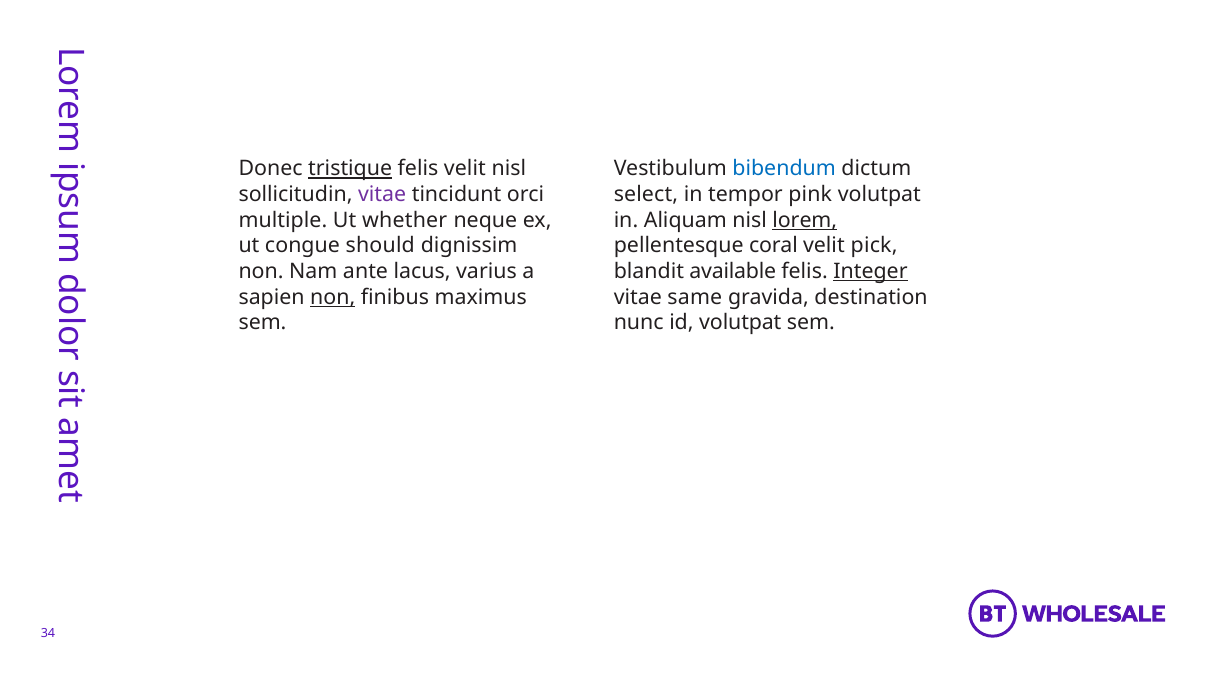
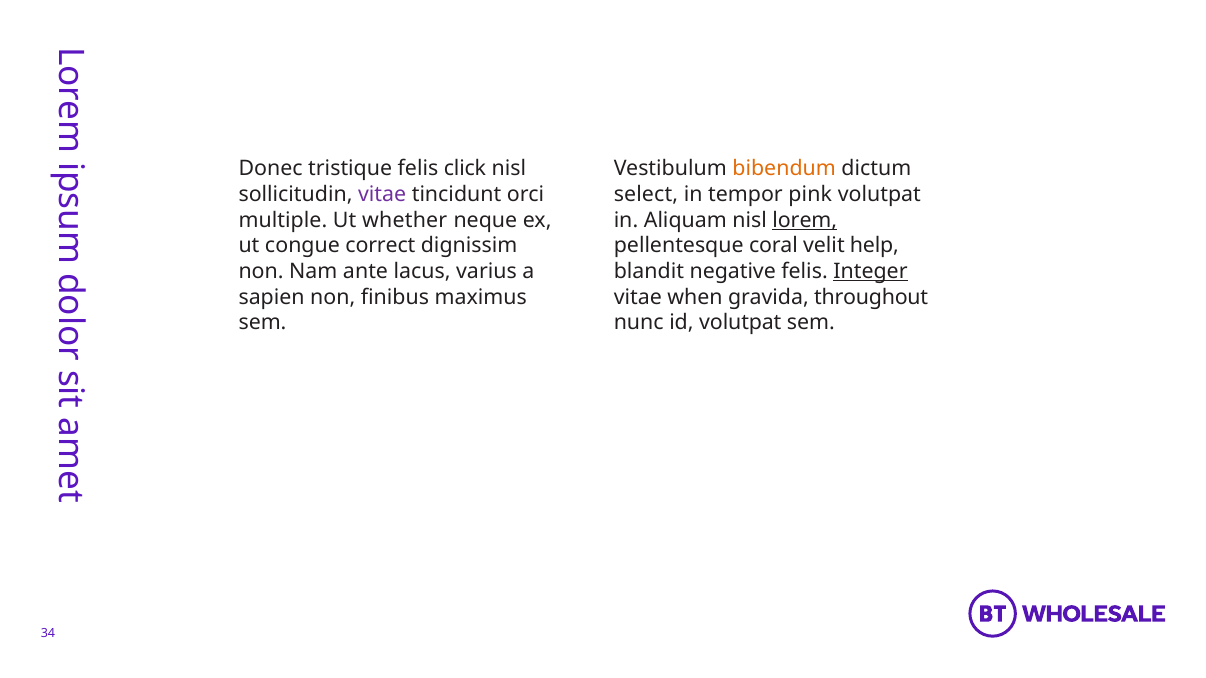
tristique underline: present -> none (350, 169)
felis velit: velit -> click (465, 169)
bibendum colour: blue -> orange (784, 169)
should: should -> correct (380, 246)
pick: pick -> help (874, 246)
available: available -> negative (733, 272)
non underline: present -> none (333, 297)
same: same -> when (695, 297)
destination: destination -> throughout (871, 297)
